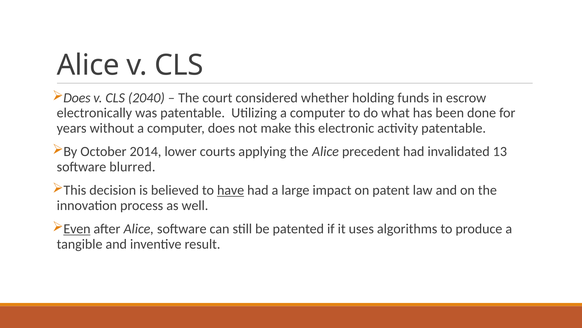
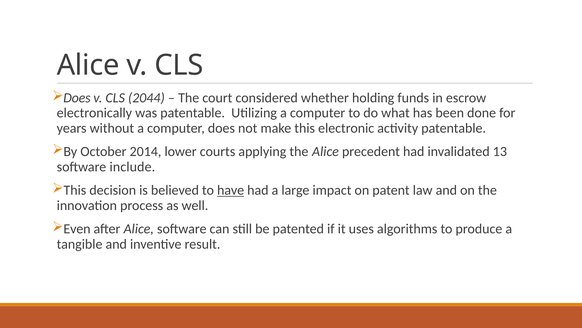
2040: 2040 -> 2044 (146, 98)
blurred: blurred -> include (132, 166)
Even underline: present -> none (77, 229)
